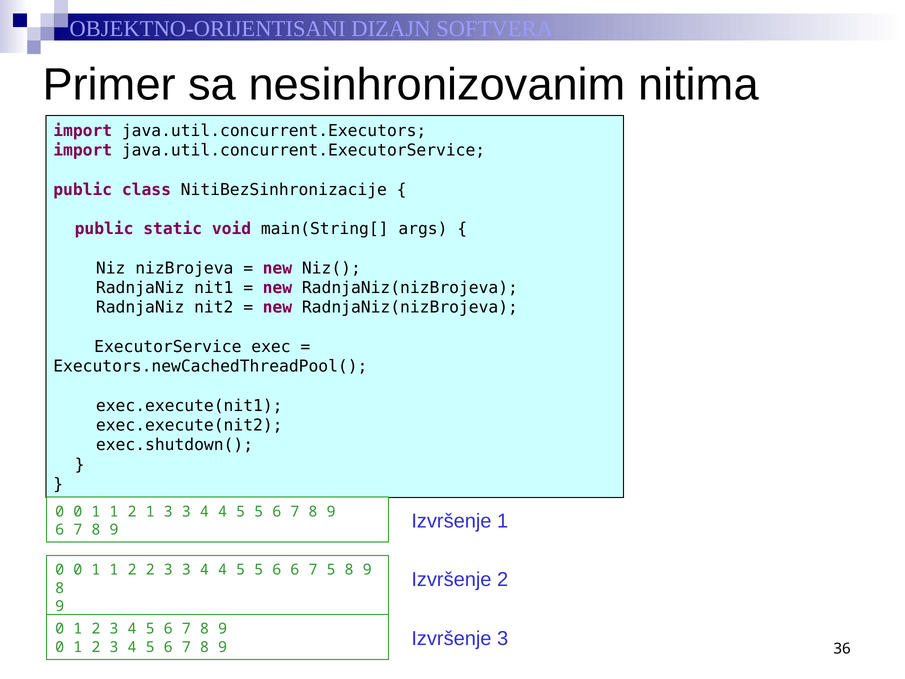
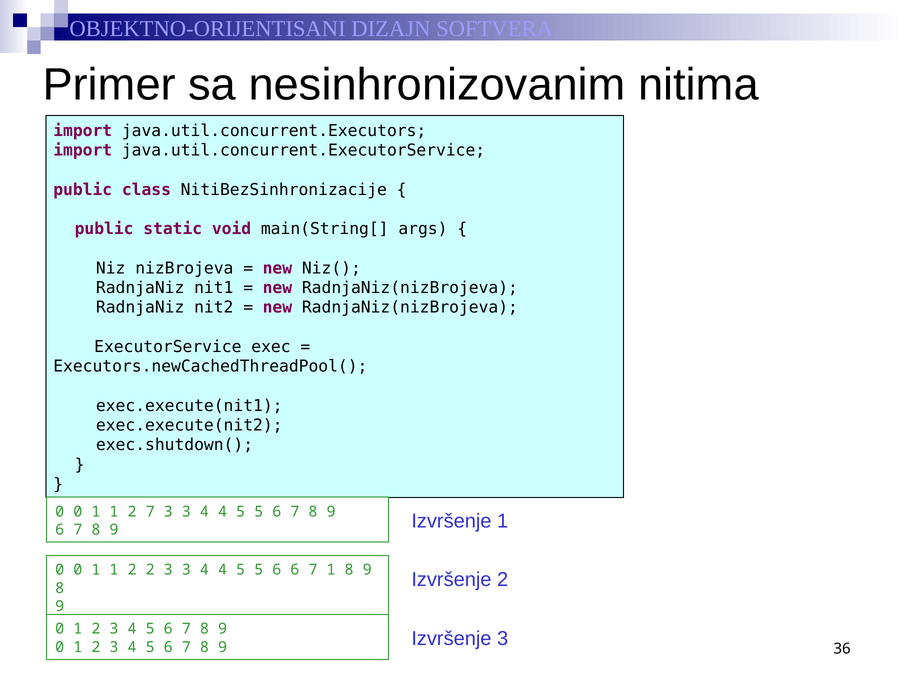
2 1: 1 -> 7 (150, 511)
7 5: 5 -> 1 (331, 570)
